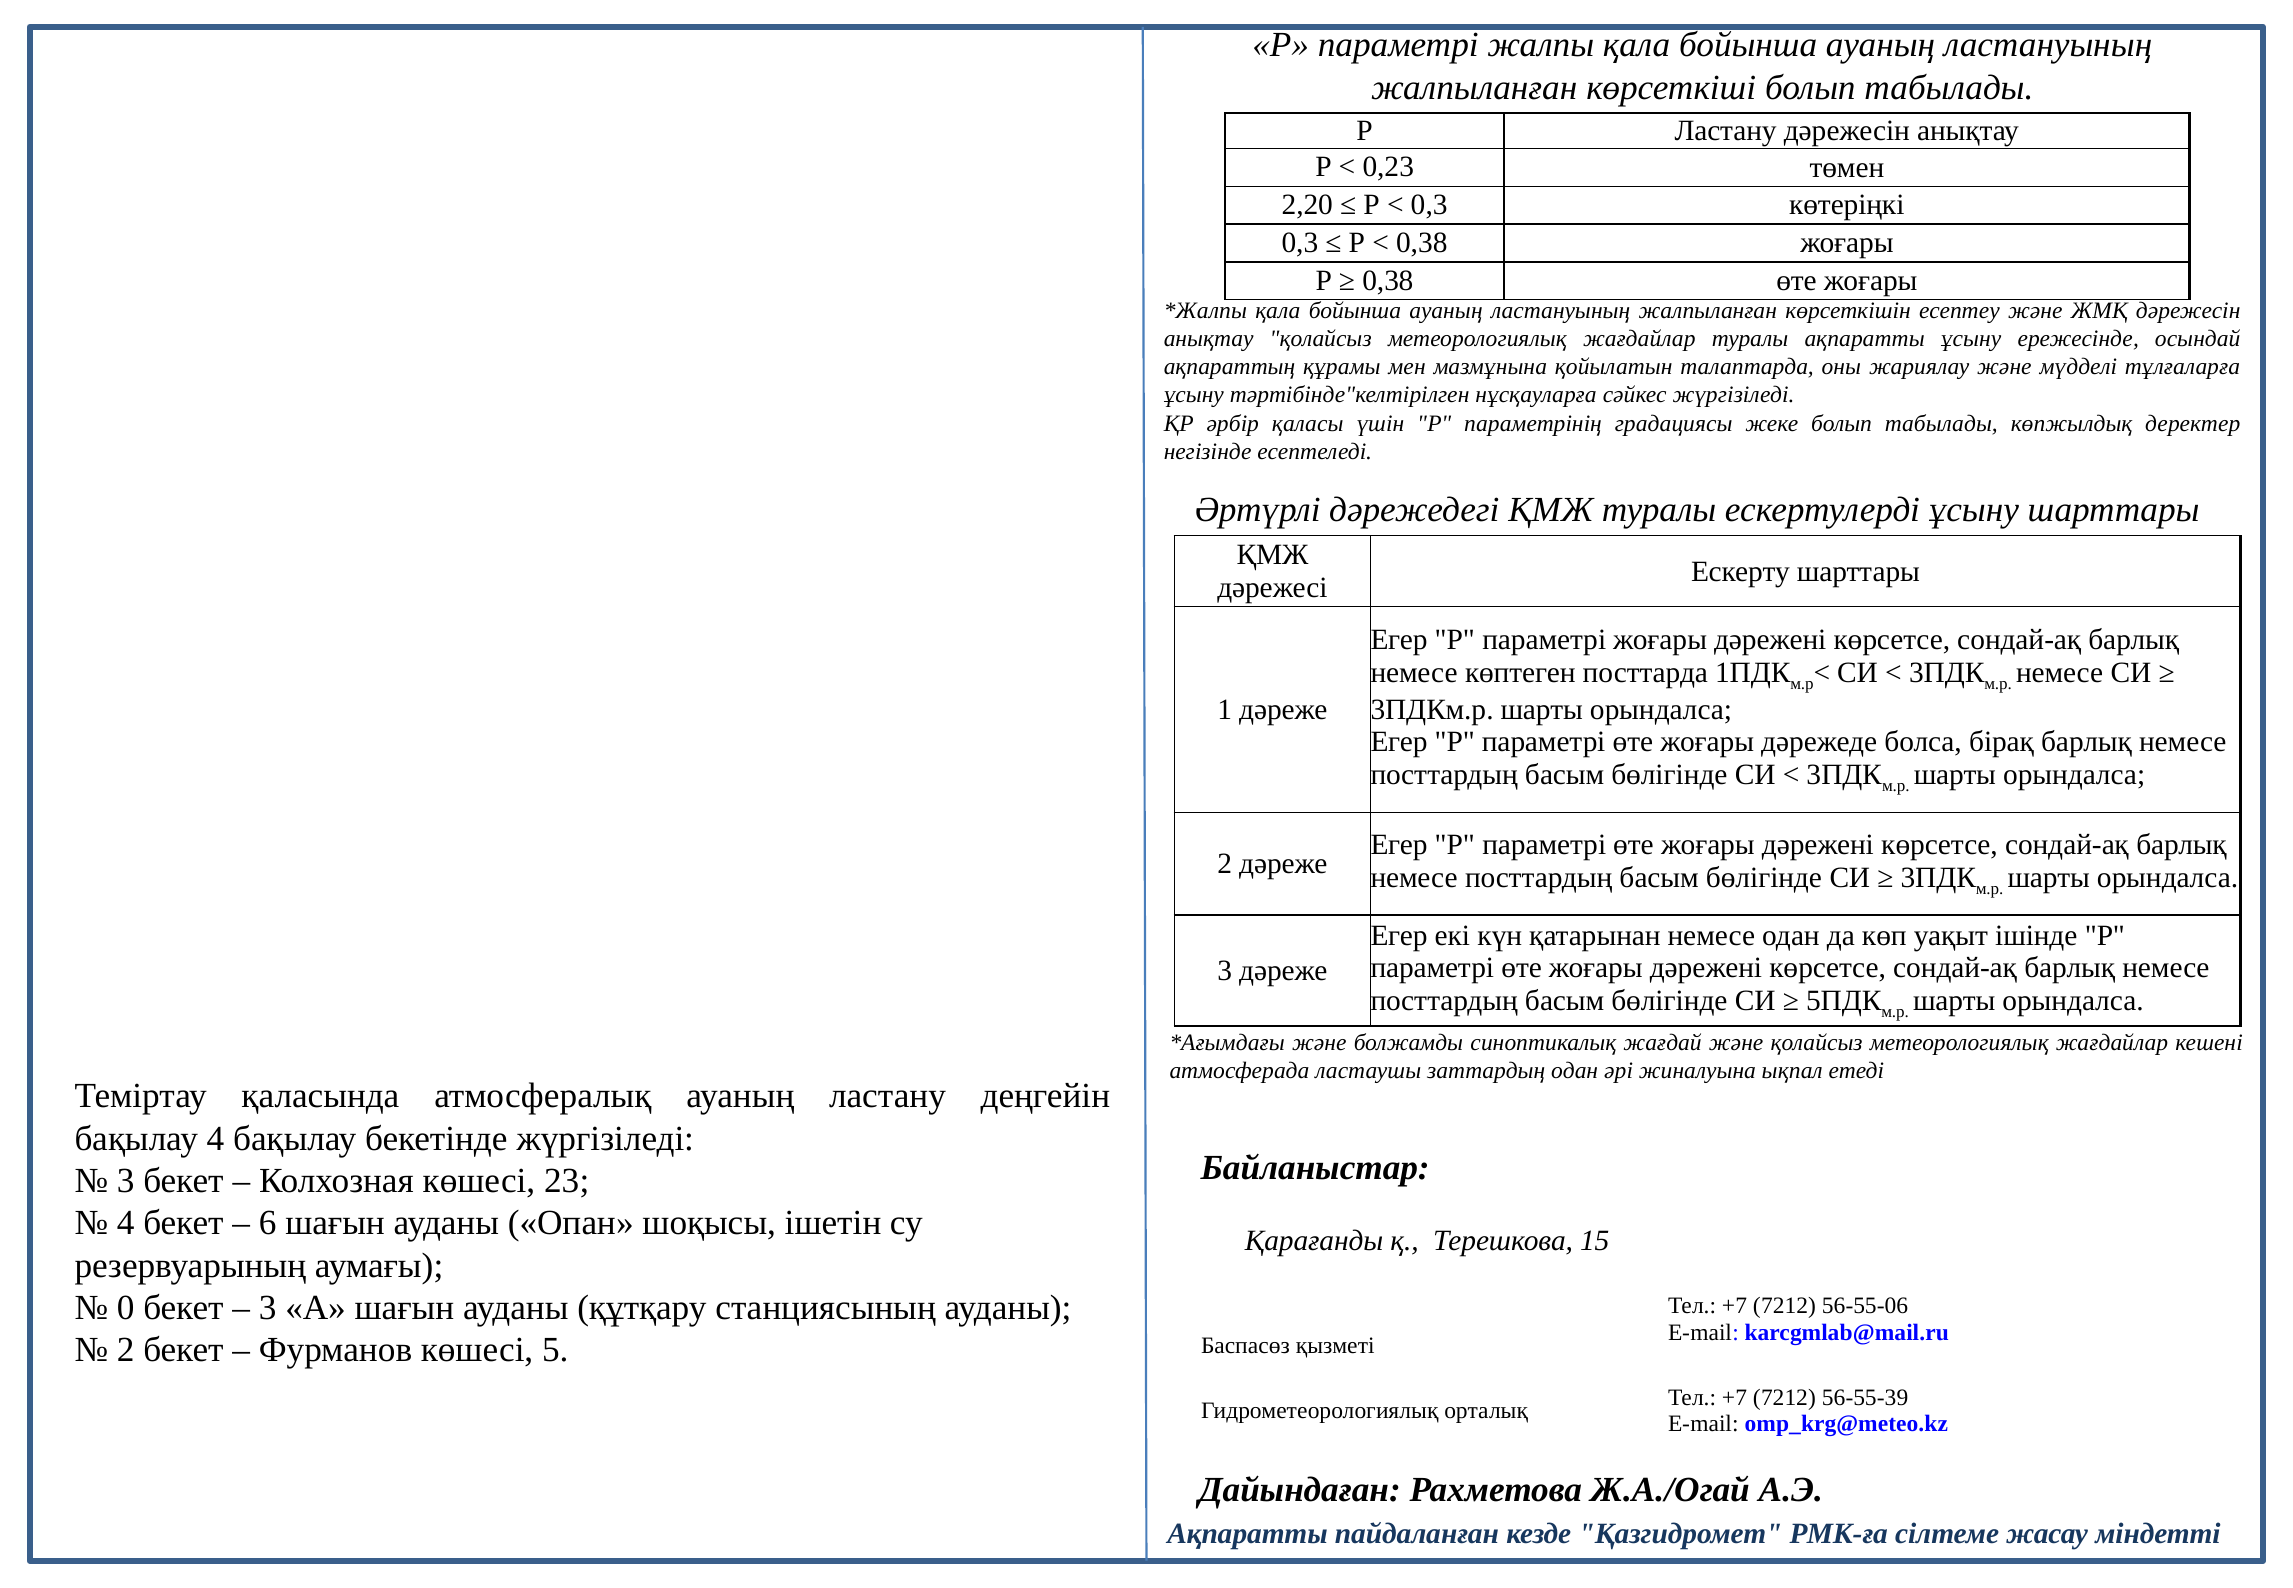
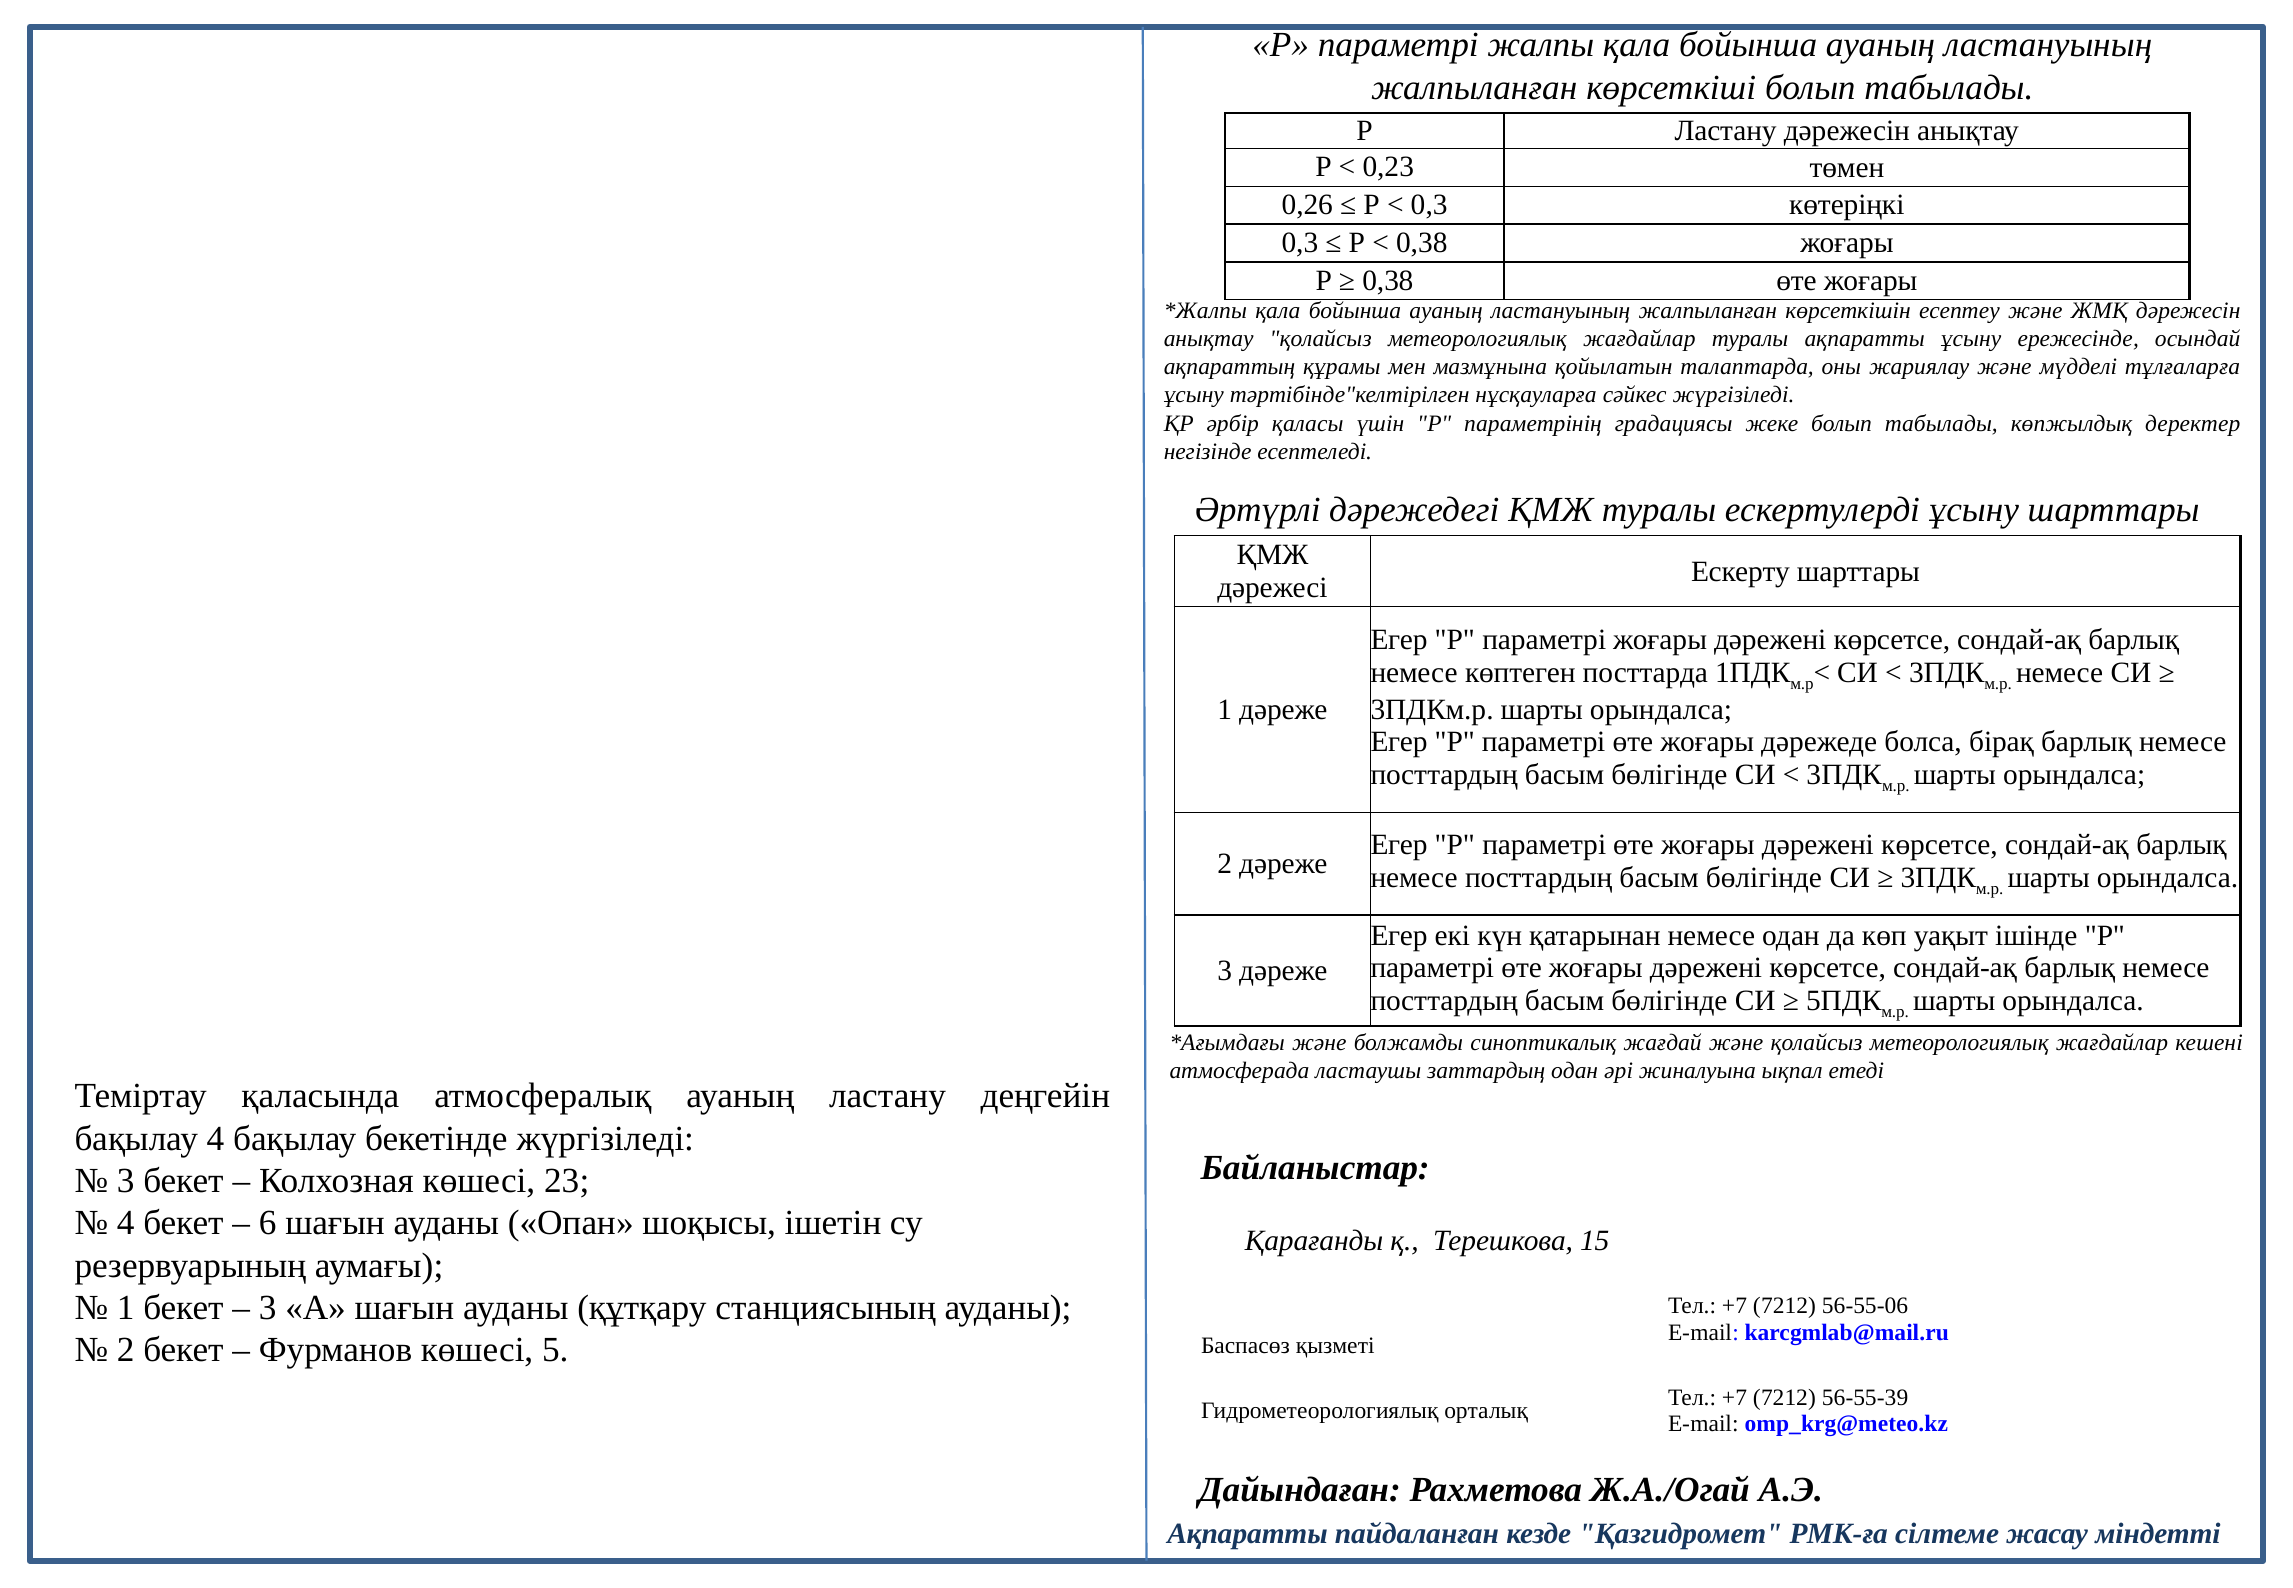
2,20: 2,20 -> 0,26 (1307, 205)
0: 0 -> 1 (126, 1307)
